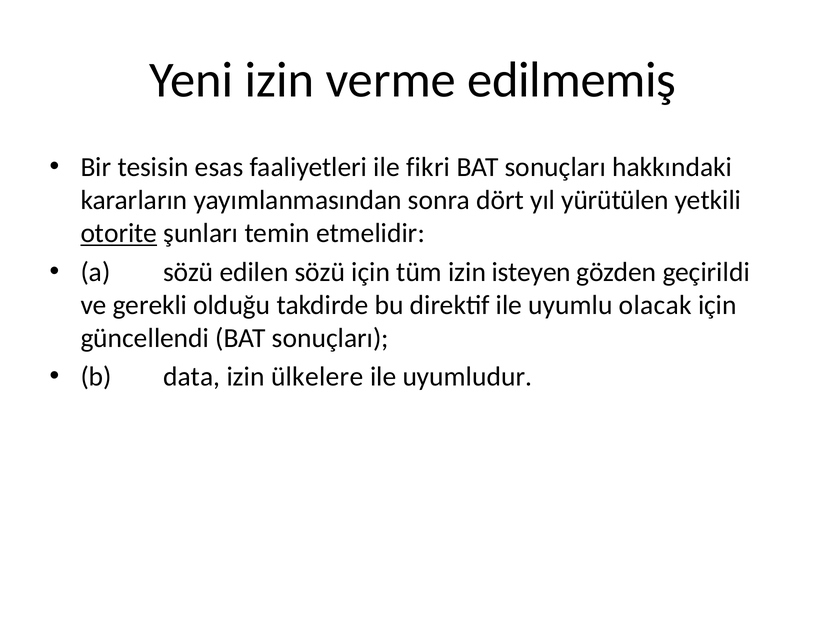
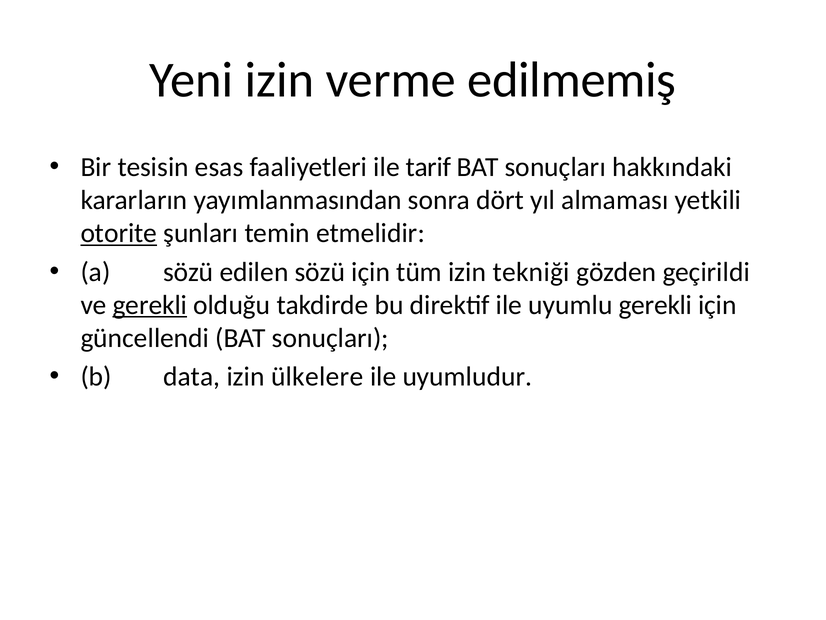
fikri: fikri -> tarif (428, 167)
yürütülen: yürütülen -> almaması (615, 200)
isteyen: isteyen -> tekniği (531, 272)
gerekli underline: none -> present (150, 305)
uyumlu olacak: olacak -> gerekli (655, 305)
